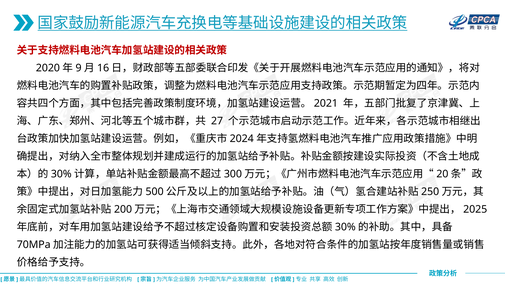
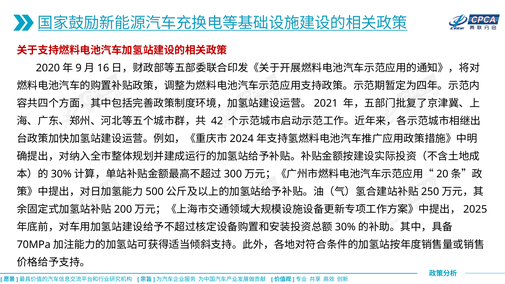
27: 27 -> 42 (217, 121)
